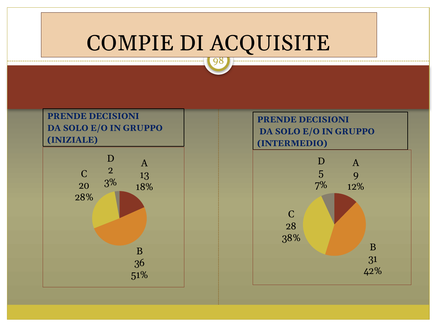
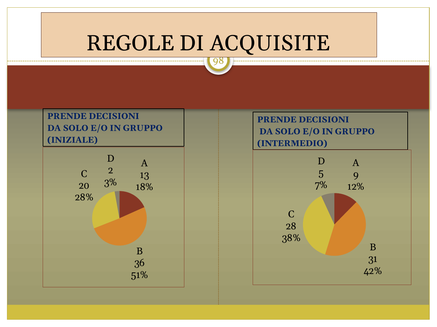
COMPIE: COMPIE -> REGOLE (131, 43)
